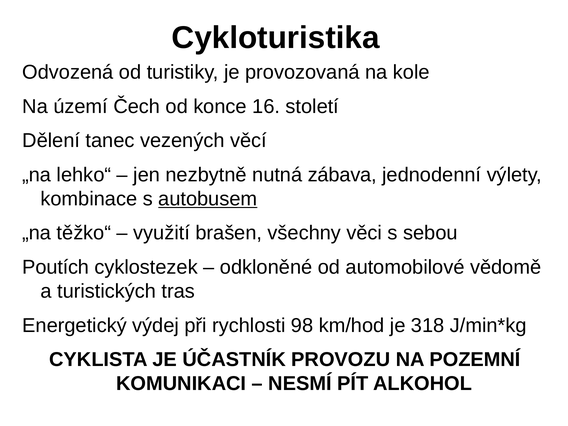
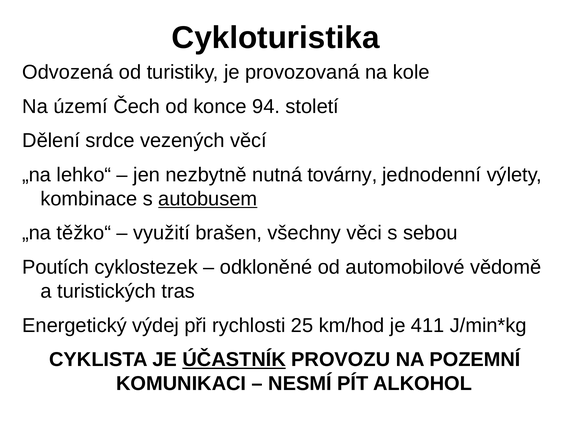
16: 16 -> 94 (266, 106)
tanec: tanec -> srdce (110, 141)
zábava: zábava -> továrny (342, 175)
98: 98 -> 25 (302, 325)
318: 318 -> 411 (428, 325)
ÚČASTNÍK underline: none -> present (234, 360)
